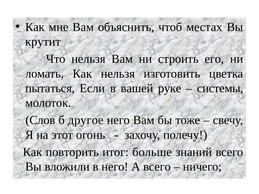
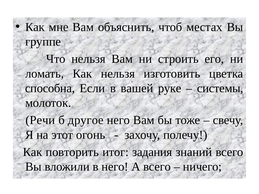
крутит: крутит -> группе (43, 42)
пытаться: пытаться -> способна (50, 88)
Слов: Слов -> Речи (40, 120)
больше: больше -> задания (152, 152)
